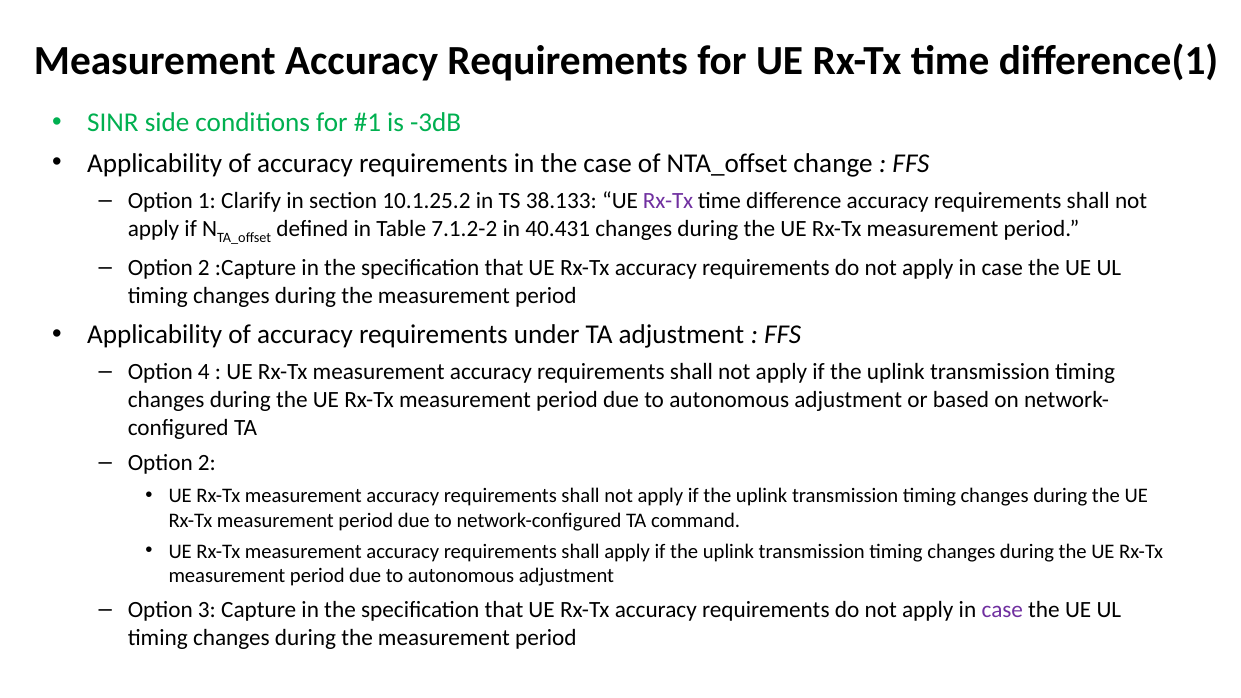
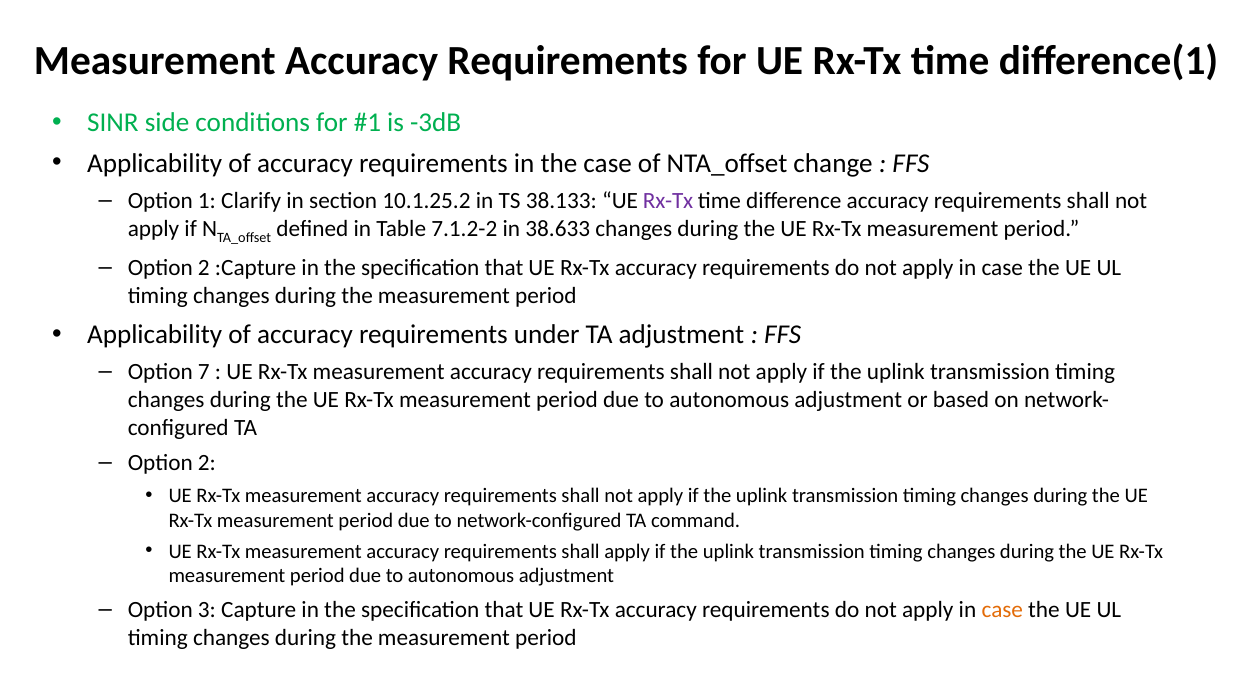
40.431: 40.431 -> 38.633 (558, 229)
4: 4 -> 7 (204, 372)
case colour: purple -> orange (1002, 610)
